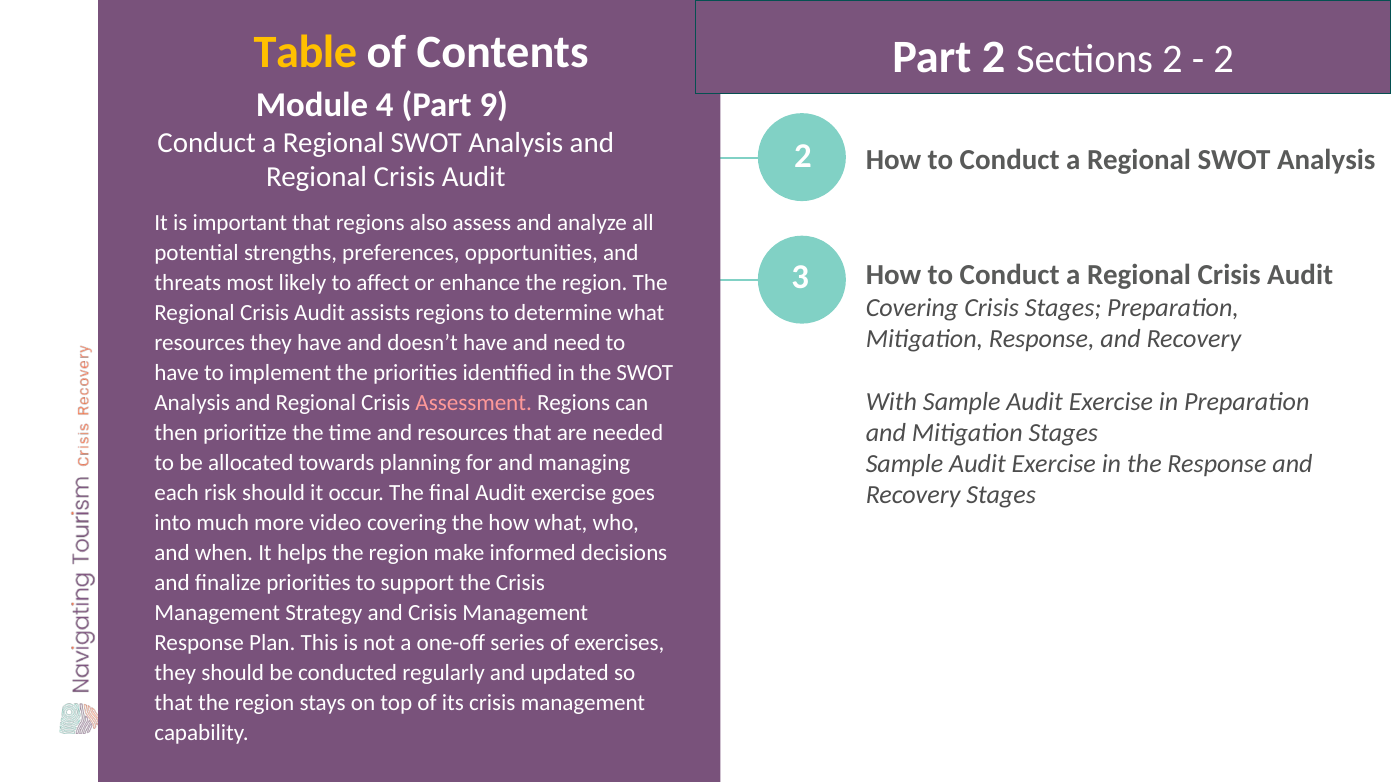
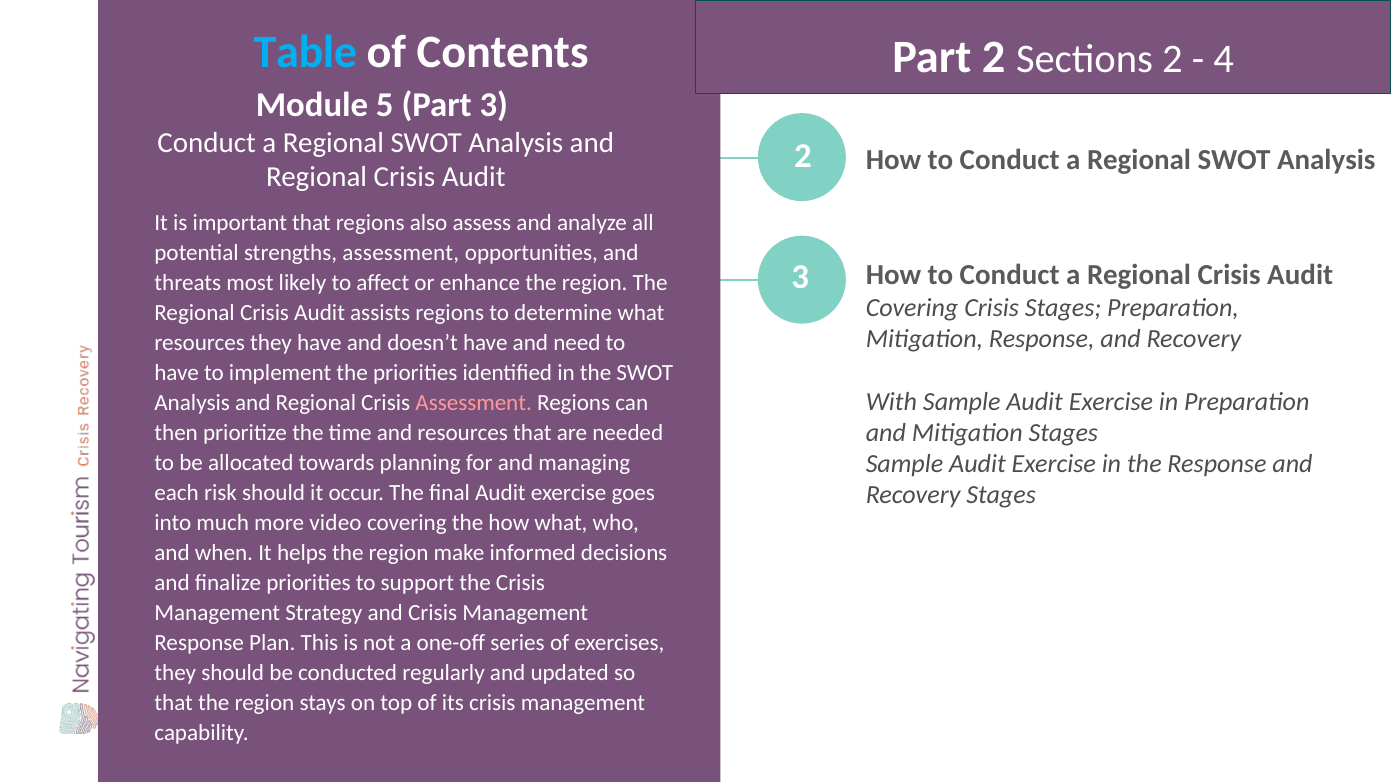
Table colour: yellow -> light blue (305, 52)
2: 2 -> 4 (1224, 59)
4: 4 -> 5 (385, 105)
Part 9: 9 -> 3 (494, 105)
strengths preferences: preferences -> assessment (401, 253)
